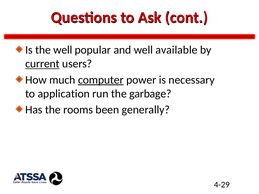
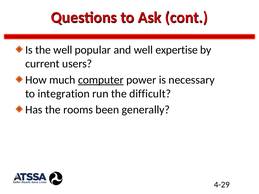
available: available -> expertise (177, 50)
current underline: present -> none (42, 64)
application: application -> integration (64, 94)
garbage: garbage -> difficult (150, 94)
